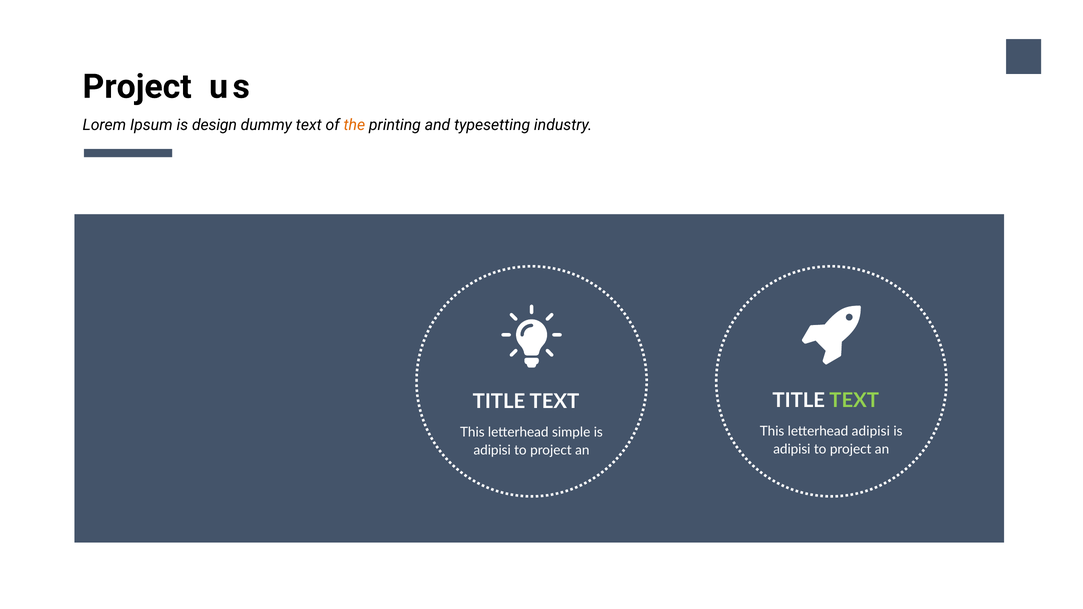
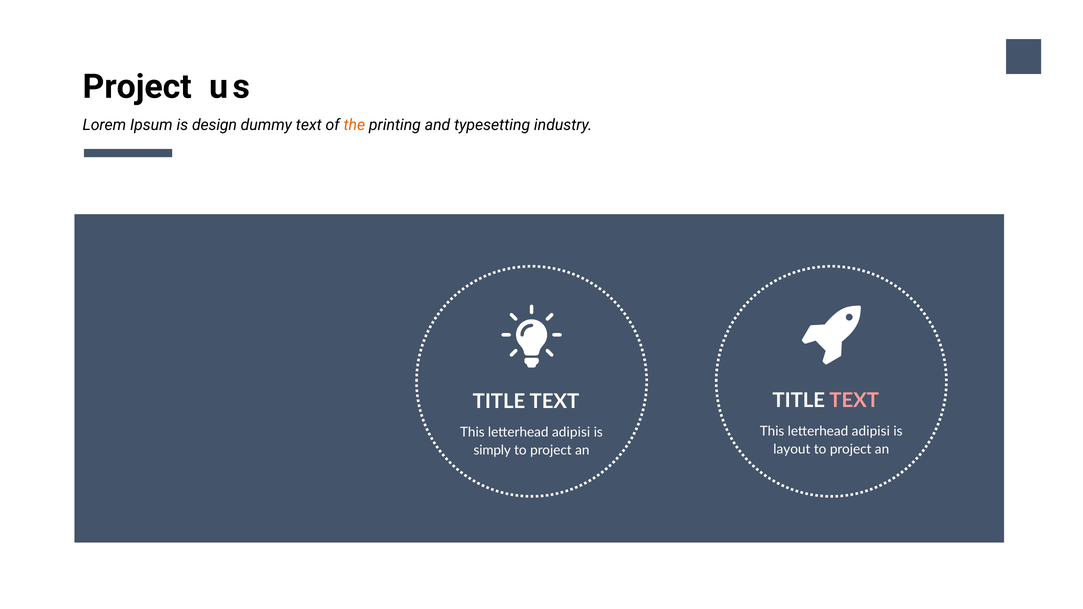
TEXT colour: light green -> pink (854, 401)
simple: simple -> adipisi (571, 432)
adipisi: adipisi -> layout (792, 449)
adipisi: adipisi -> simply (492, 450)
